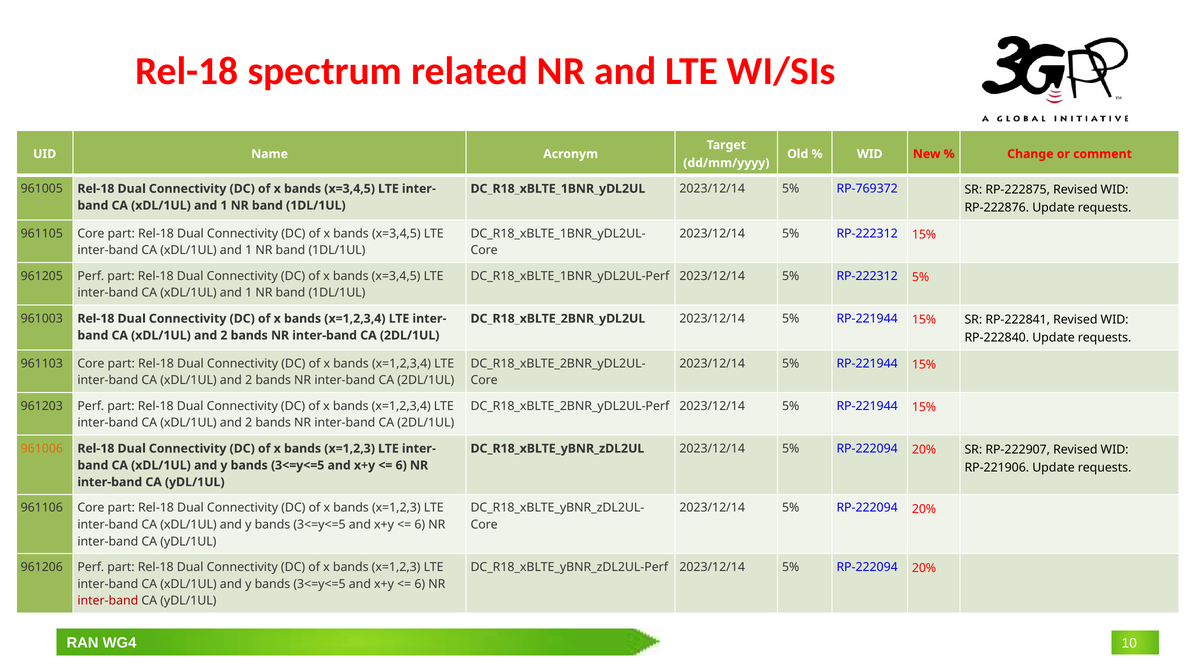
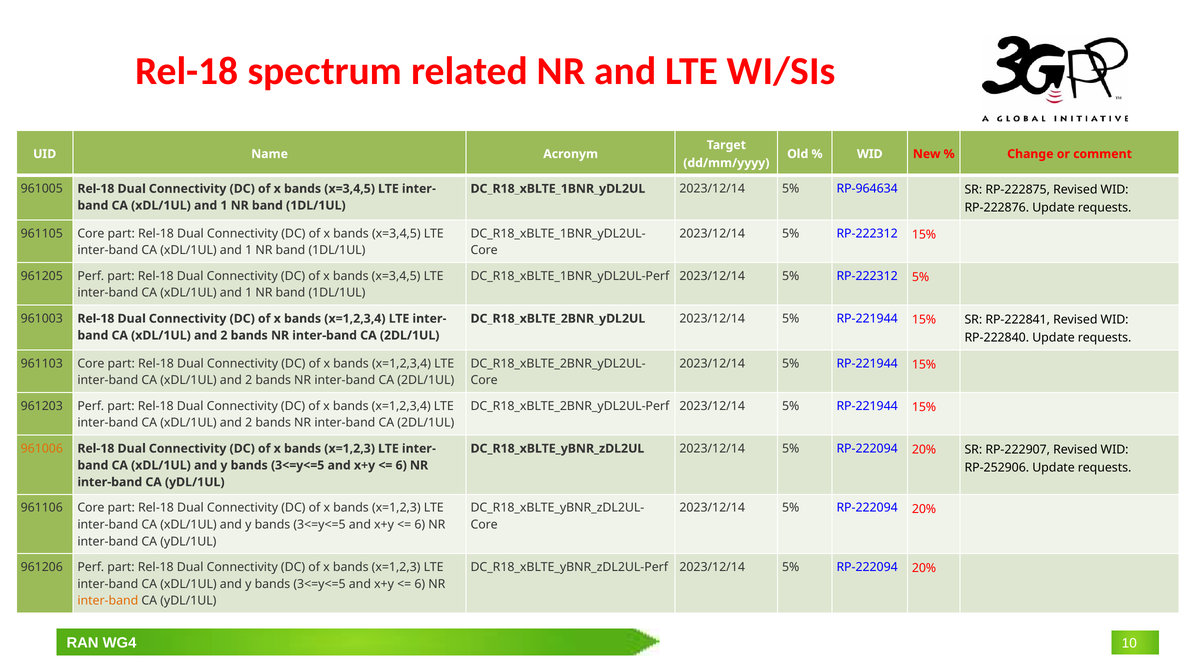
RP-769372: RP-769372 -> RP-964634 (867, 189)
RP‑221906: RP‑221906 -> RP‑252906 (997, 467)
inter-band colour: red -> orange (108, 601)
